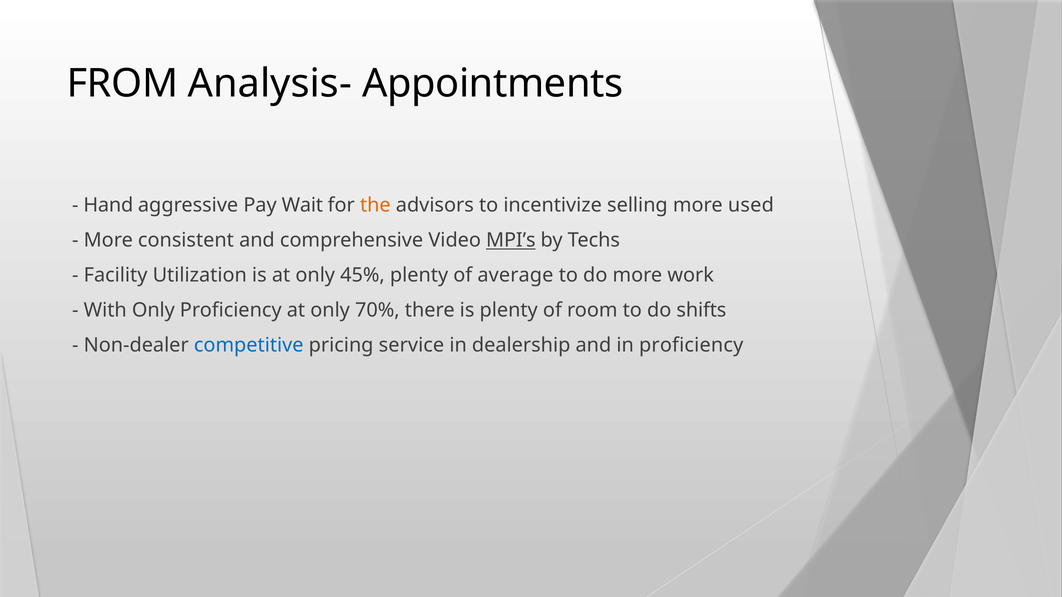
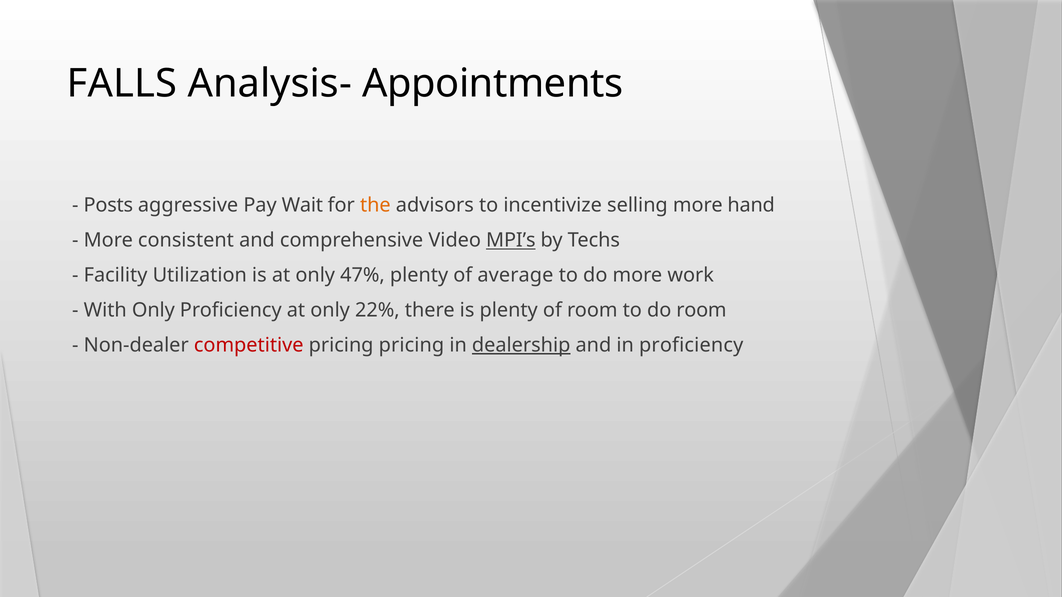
FROM: FROM -> FALLS (122, 84)
Hand: Hand -> Posts (108, 206)
used: used -> hand (751, 206)
45%: 45% -> 47% (363, 275)
70%: 70% -> 22% (377, 310)
do shifts: shifts -> room (701, 310)
competitive colour: blue -> red (249, 345)
pricing service: service -> pricing (411, 345)
dealership underline: none -> present (521, 345)
